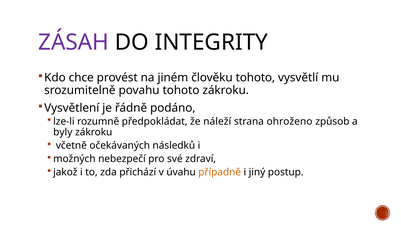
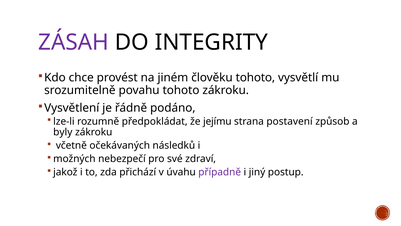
náleží: náleží -> jejímu (217, 121)
ohroženo: ohroženo -> postavení (290, 121)
případně colour: orange -> purple (220, 172)
